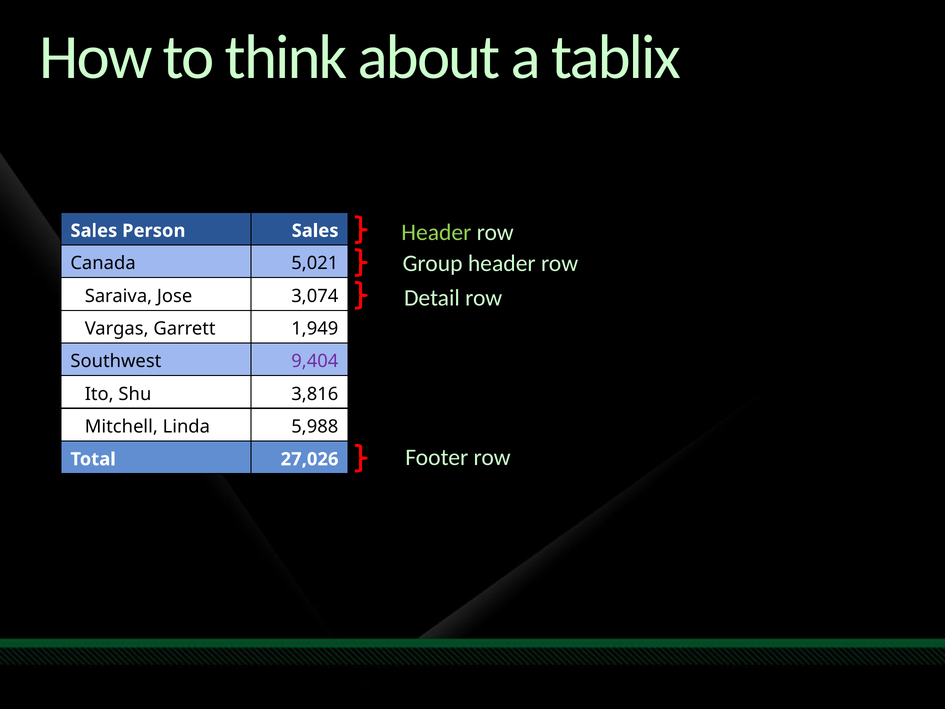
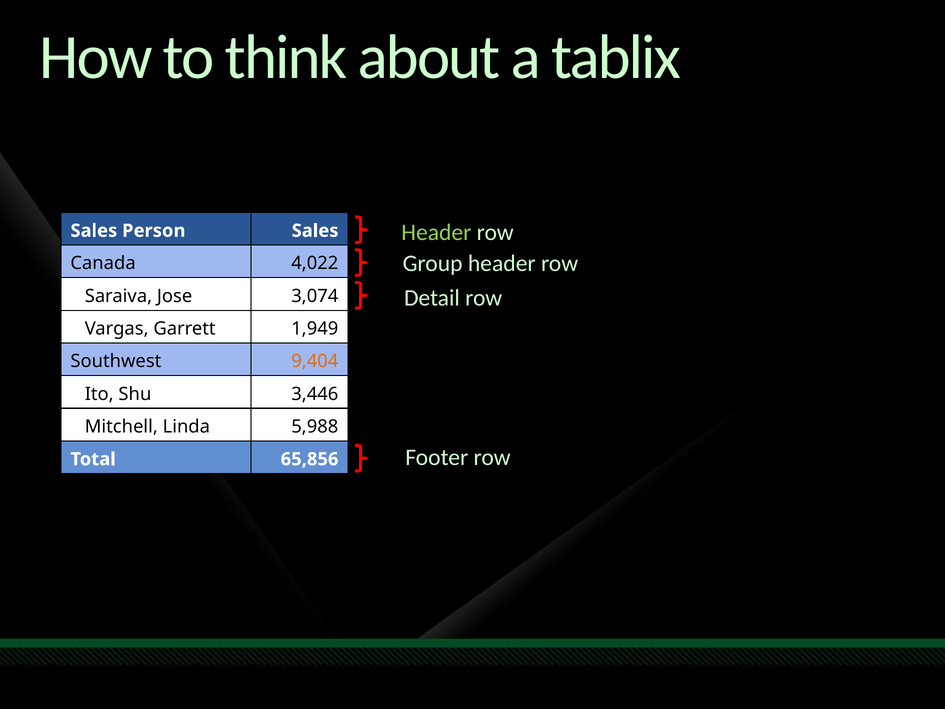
5,021: 5,021 -> 4,022 (315, 263)
9,404 colour: purple -> orange (315, 361)
3,816: 3,816 -> 3,446 (315, 394)
27,026: 27,026 -> 65,856 (310, 459)
